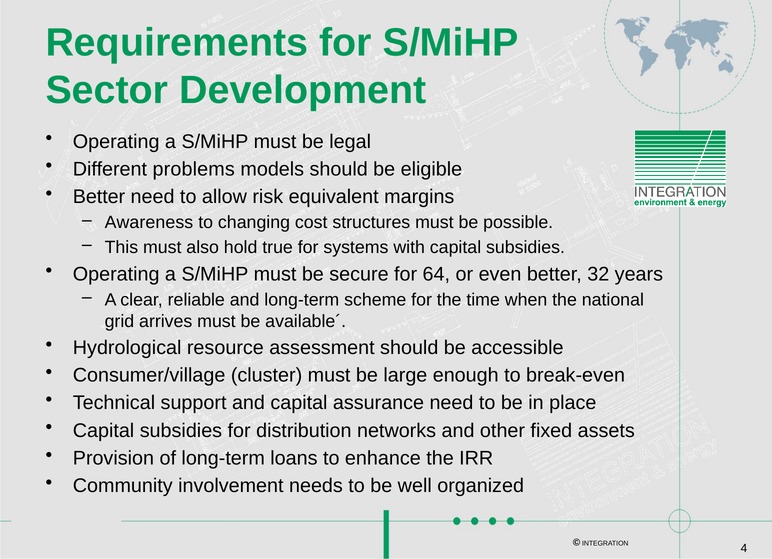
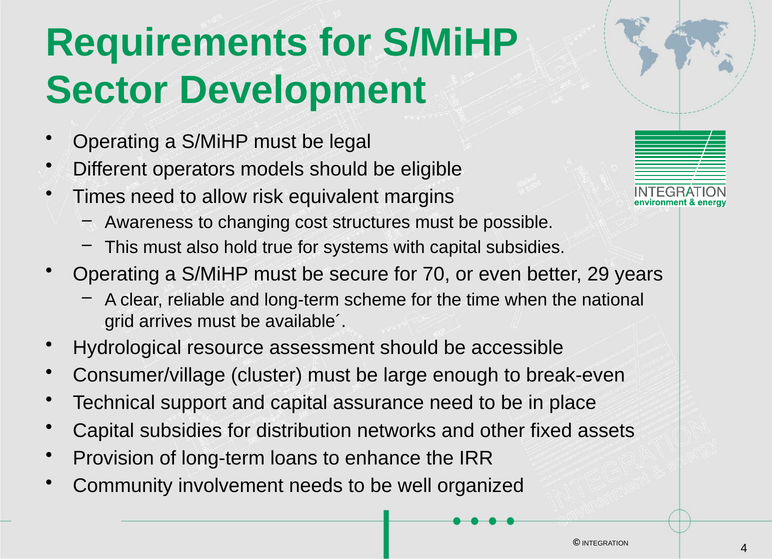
problems: problems -> operators (194, 169)
Better: Better -> Times (99, 197)
64: 64 -> 70 (436, 274)
32: 32 -> 29 (598, 274)
